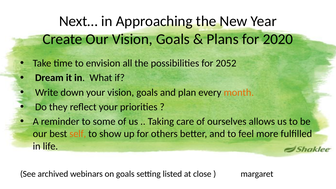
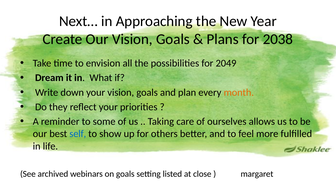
2020: 2020 -> 2038 (278, 39)
2052: 2052 -> 2049 (226, 63)
self colour: orange -> blue (78, 134)
